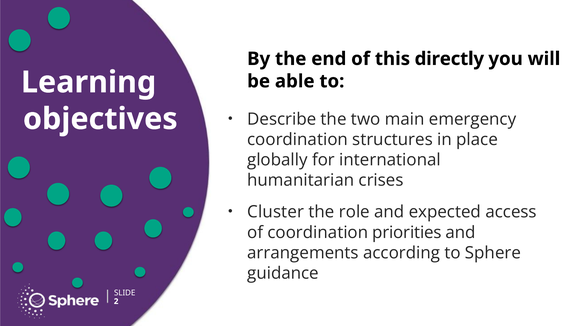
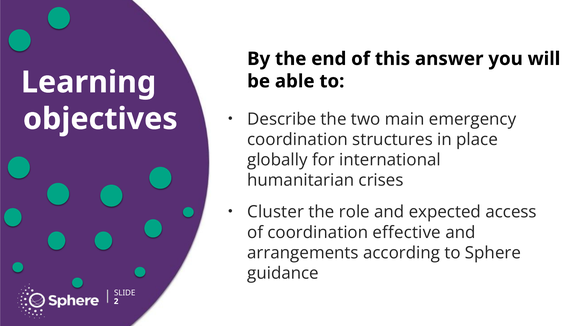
directly: directly -> answer (449, 59)
priorities: priorities -> effective (407, 232)
